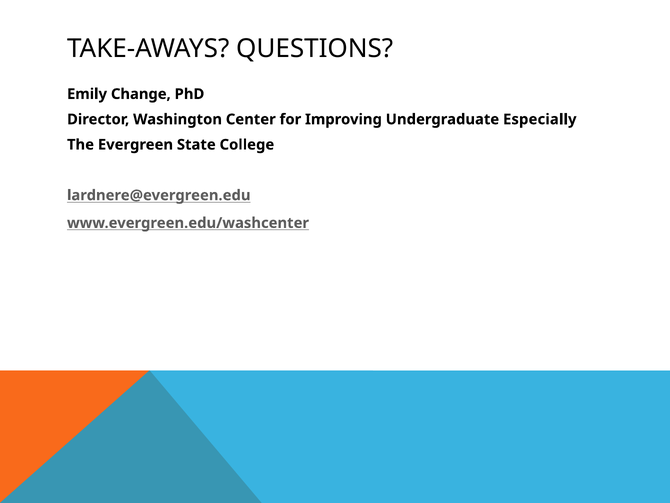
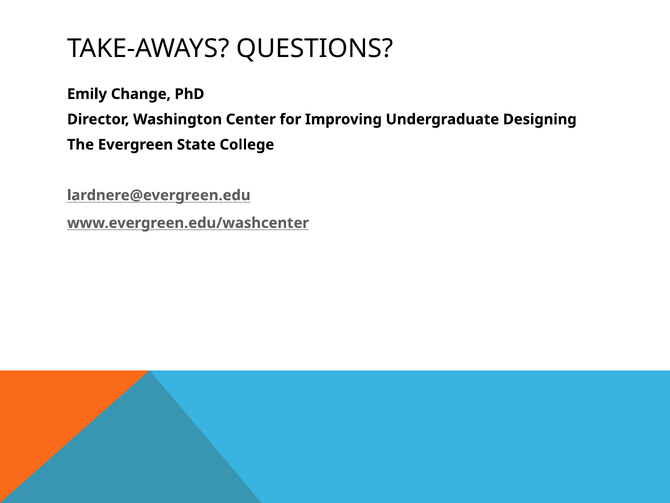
Especially: Especially -> Designing (540, 119)
